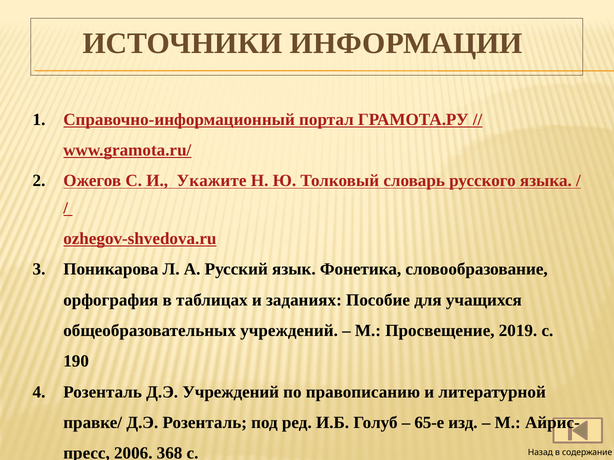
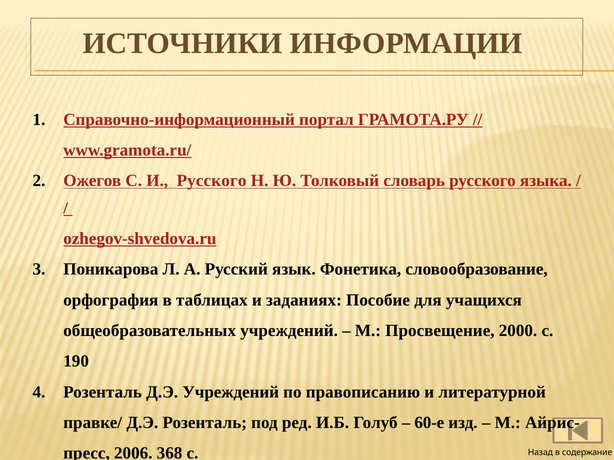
И Укажите: Укажите -> Русского (212, 181)
2019: 2019 -> 2000 (518, 331)
65-е: 65-е -> 60-е (429, 423)
